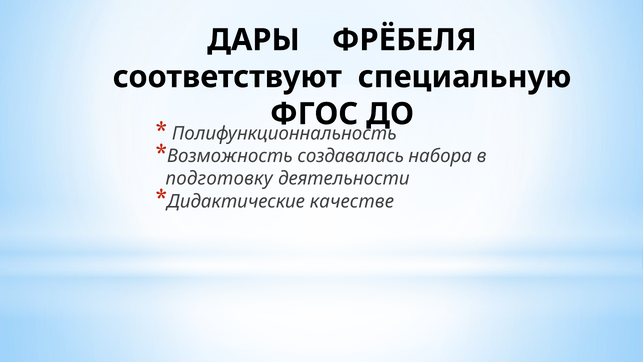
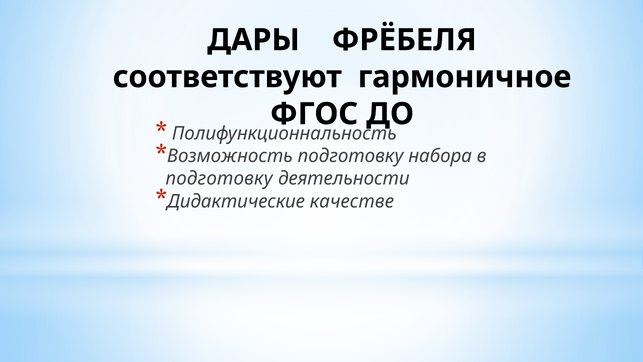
специальную: специальную -> гармоничное (465, 77)
Возможность создавалась: создавалась -> подготовку (351, 156)
